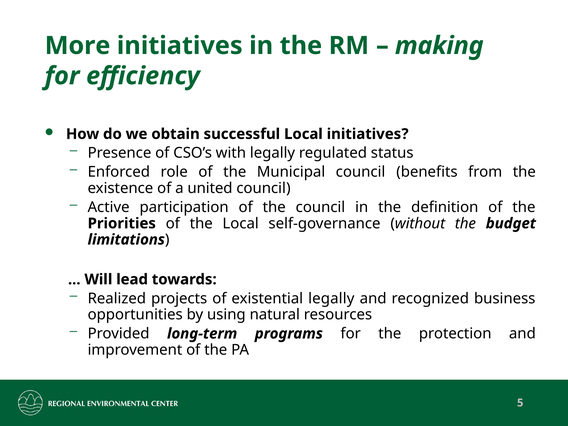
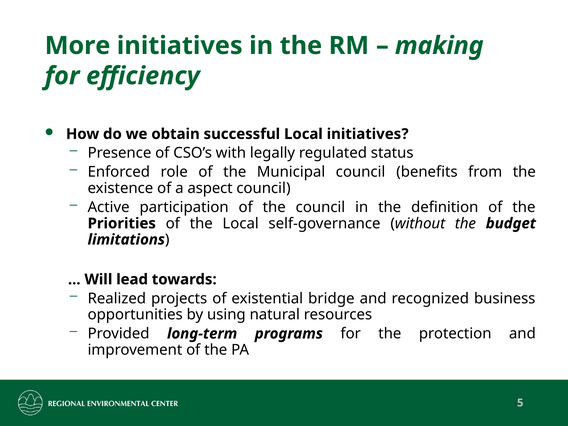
united: united -> aspect (210, 188)
existential legally: legally -> bridge (331, 298)
